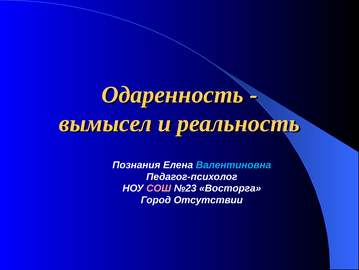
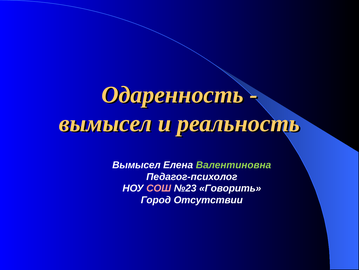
Познания: Познания -> Вымысел (136, 165)
Валентиновна colour: light blue -> light green (234, 165)
Восторга: Восторга -> Говорить (230, 188)
